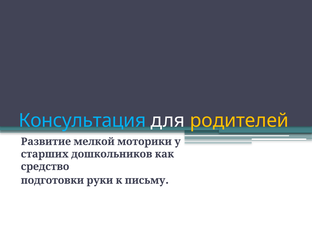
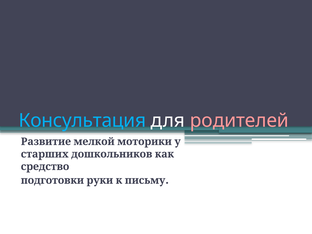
родителей colour: yellow -> pink (239, 120)
